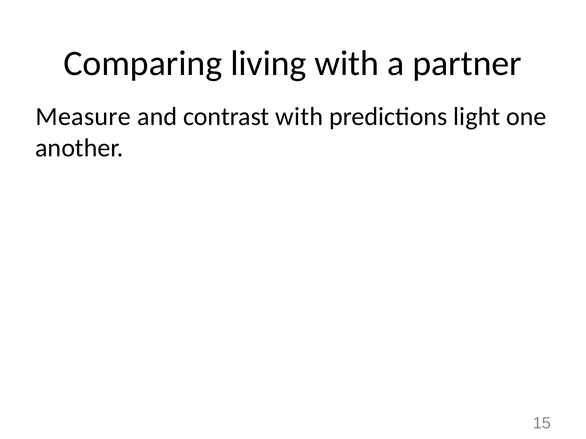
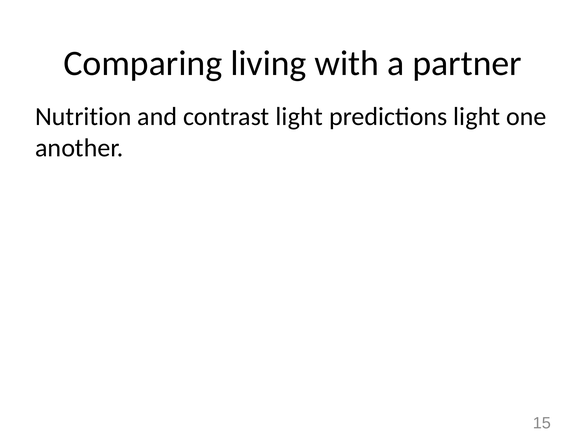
Measure: Measure -> Nutrition (83, 117)
contrast with: with -> light (299, 117)
